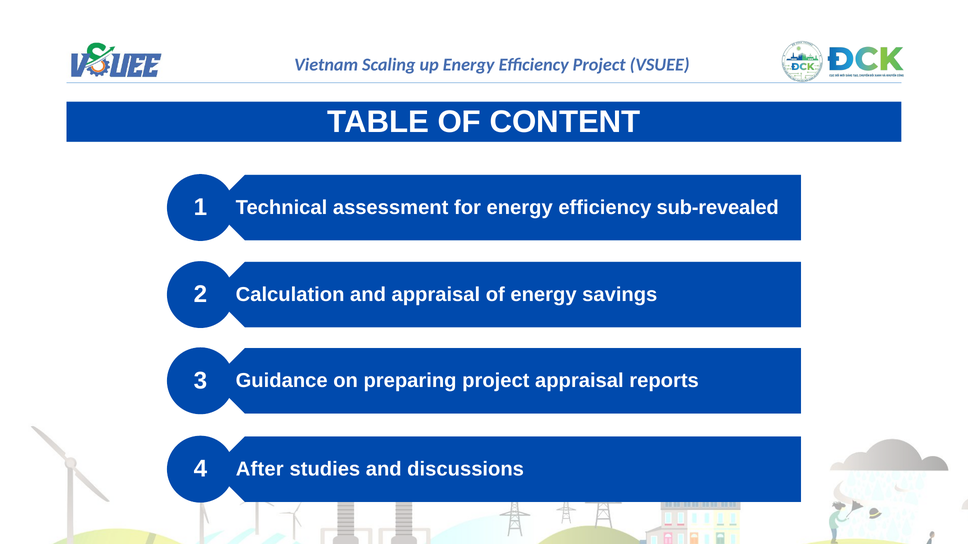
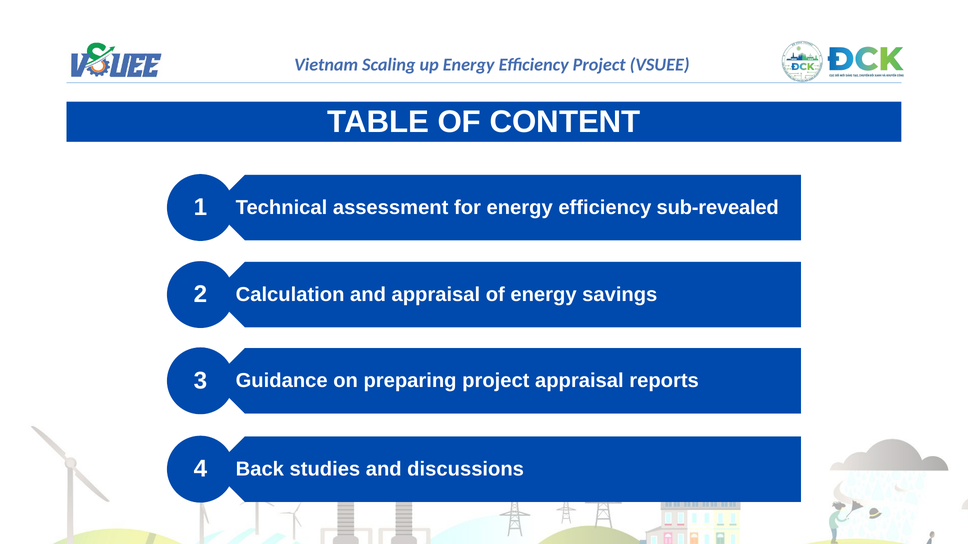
After: After -> Back (260, 469)
